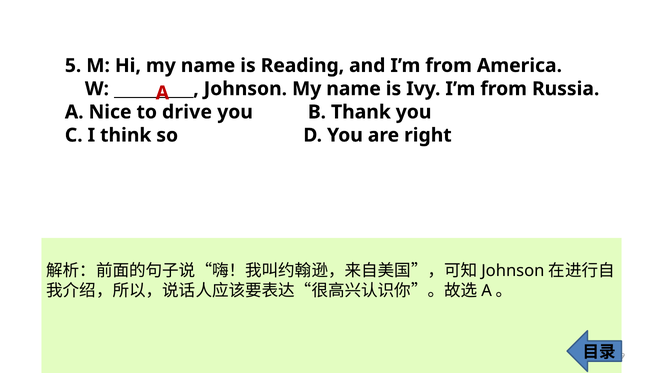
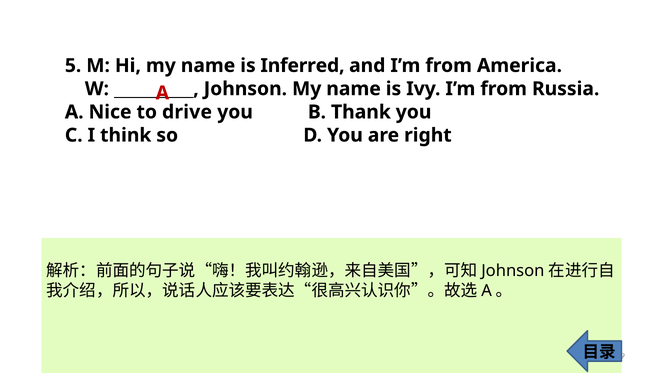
Reading: Reading -> Inferred (302, 66)
